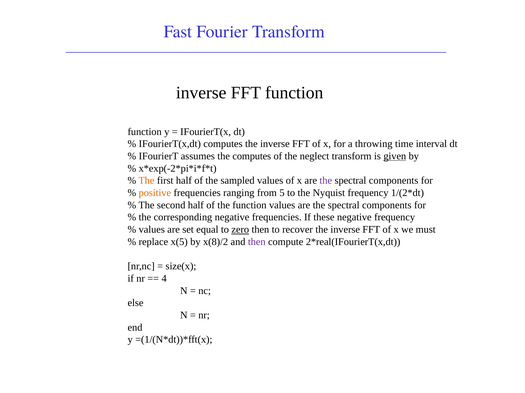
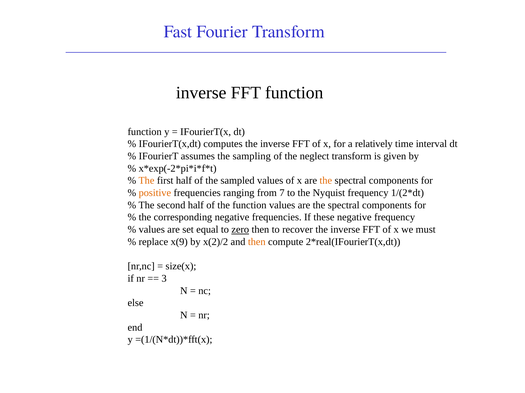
throwing: throwing -> relatively (374, 144)
the computes: computes -> sampling (252, 156)
given underline: present -> none (395, 156)
the colour: purple -> orange (326, 181)
5: 5 -> 7 (282, 193)
x(5: x(5 -> x(9 (179, 242)
x(8)/2: x(8)/2 -> x(2)/2 (216, 242)
then colour: purple -> orange (257, 242)
4: 4 -> 3 (164, 279)
